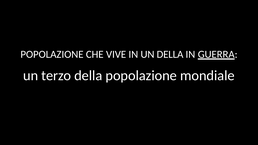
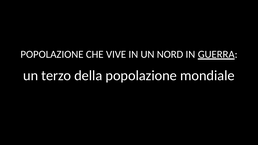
UN DELLA: DELLA -> NORD (170, 54)
